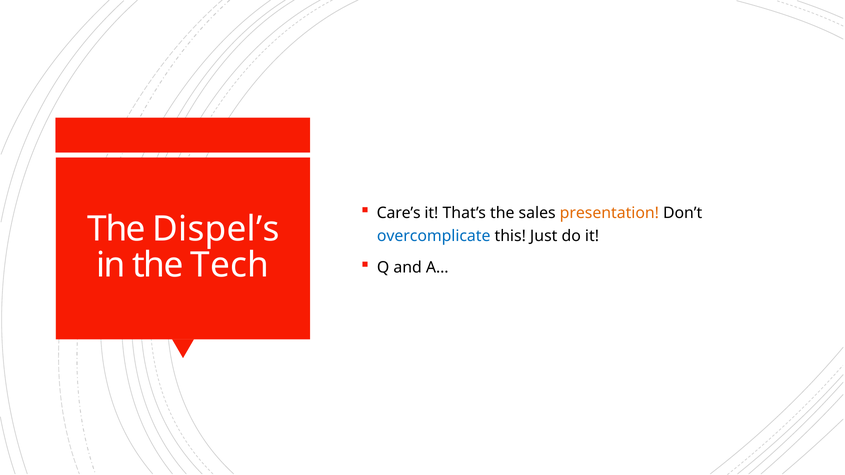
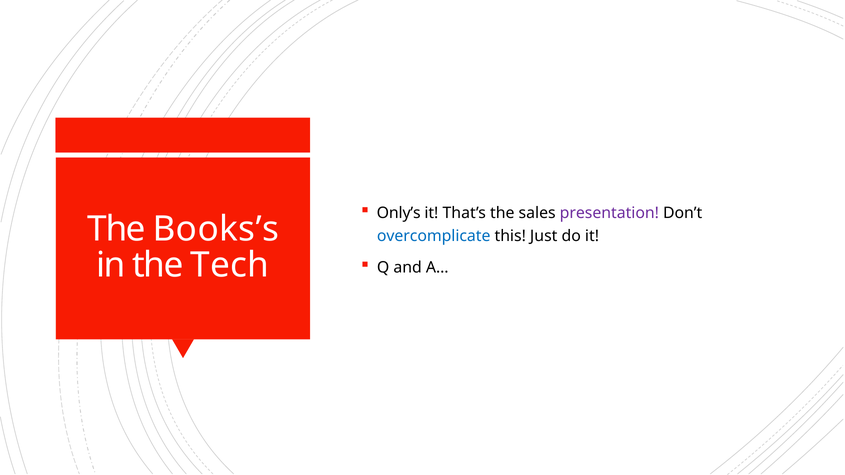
Care’s: Care’s -> Only’s (399, 213)
presentation colour: orange -> purple (609, 213)
Dispel’s: Dispel’s -> Books’s (216, 229)
